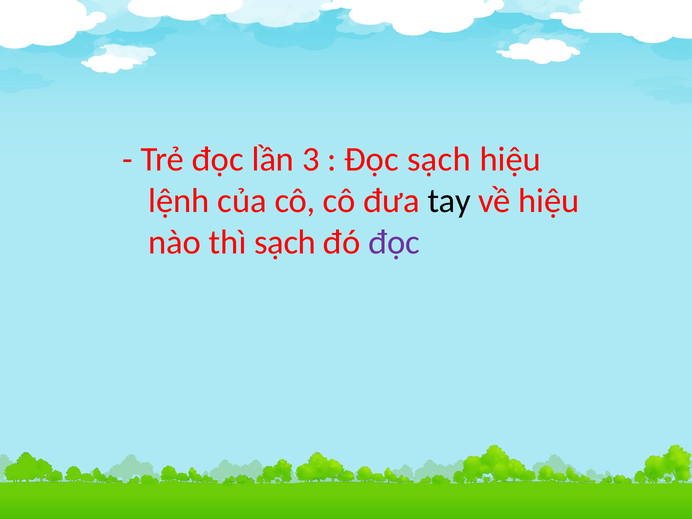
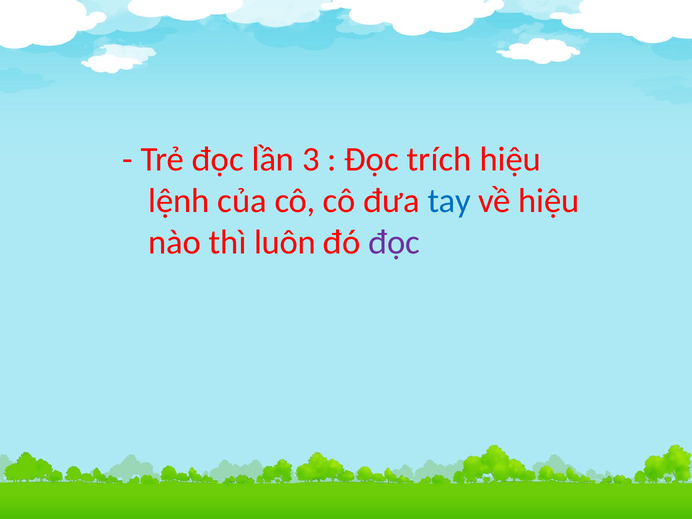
Đọc sạch: sạch -> trích (439, 159)
tay colour: black -> blue (449, 201)
thì sạch: sạch -> luôn (285, 242)
